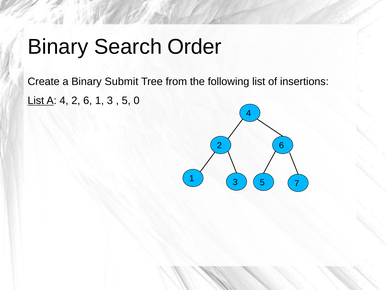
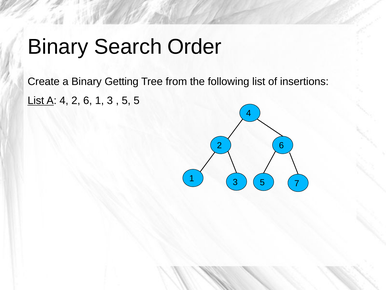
Submit: Submit -> Getting (122, 81)
5 0: 0 -> 5 (137, 100)
